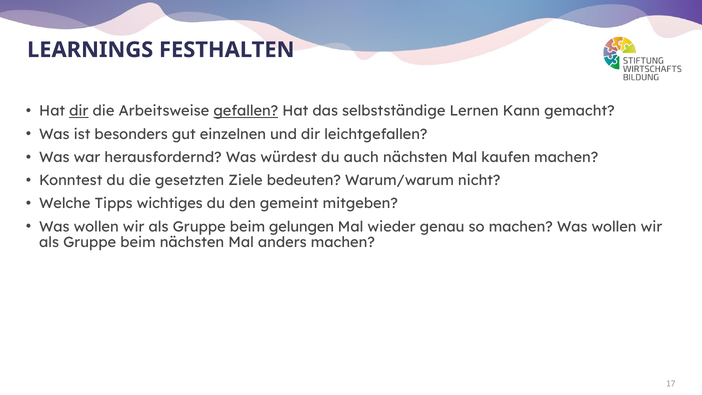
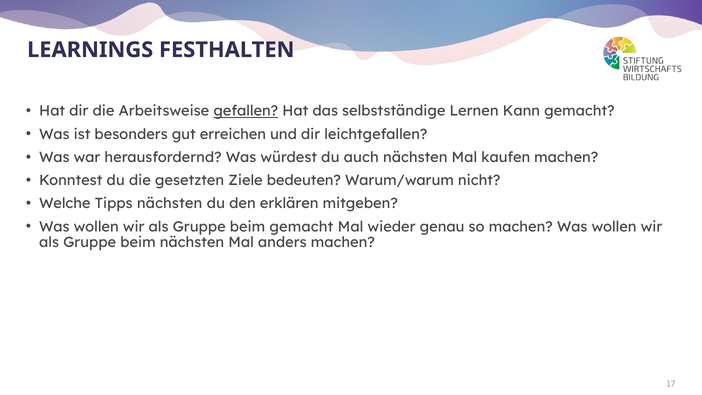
dir underline: present -> none (79, 111)
einzelnen: einzelnen -> erreichen (233, 134)
Tipps wichtiges: wichtiges -> nächsten (170, 204)
gemeint: gemeint -> erklären (289, 204)
beim gelungen: gelungen -> gemacht (301, 227)
